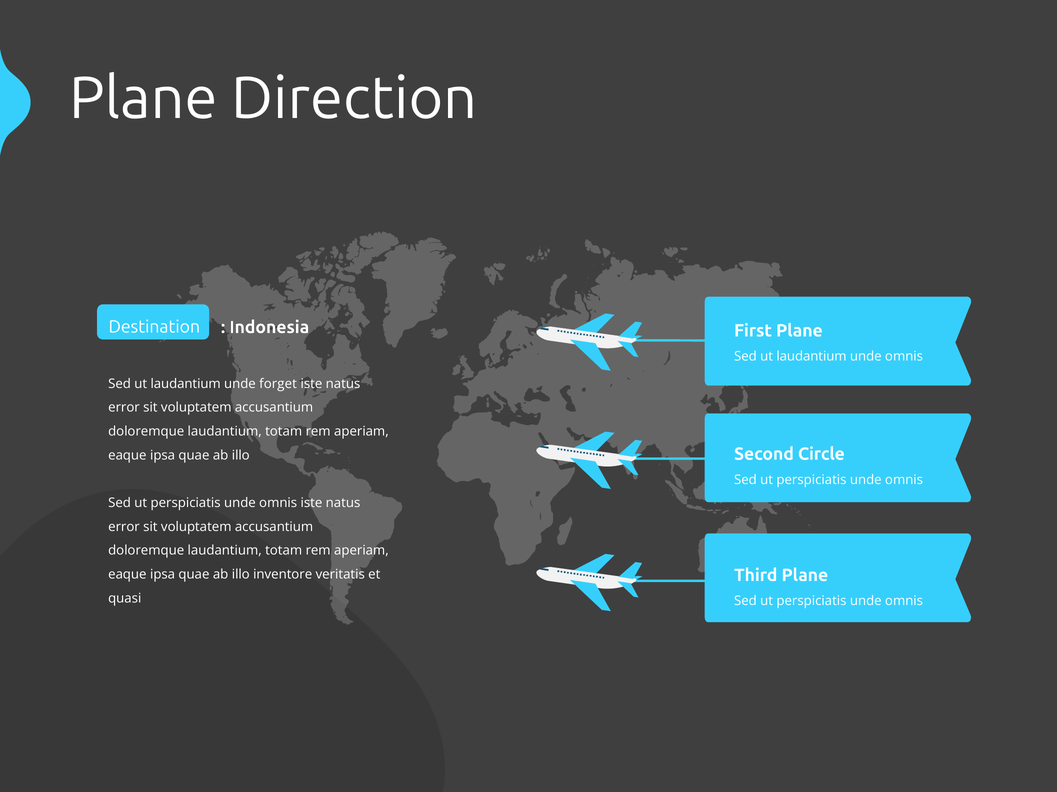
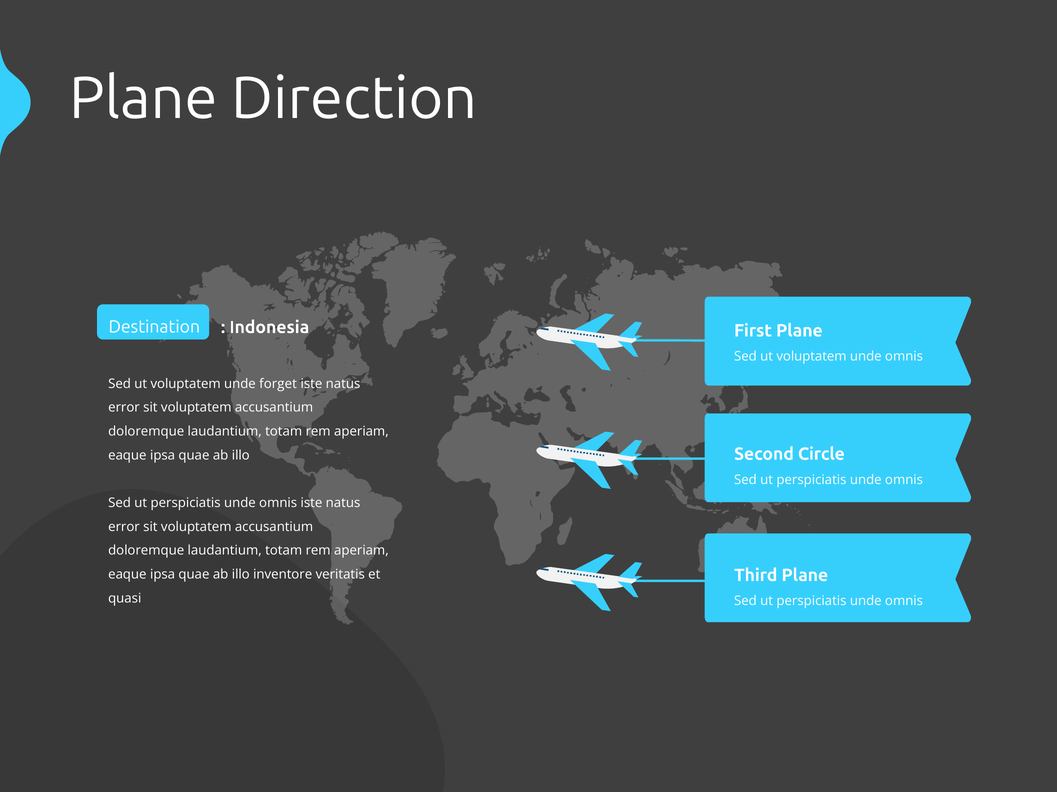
laudantium: laudantium -> voluptatem (811, 357)
laudantium: laudantium -> voluptatem (186, 384)
